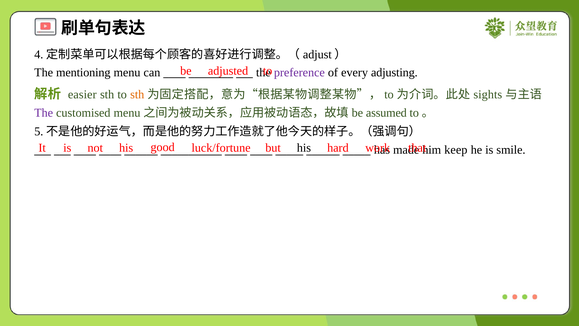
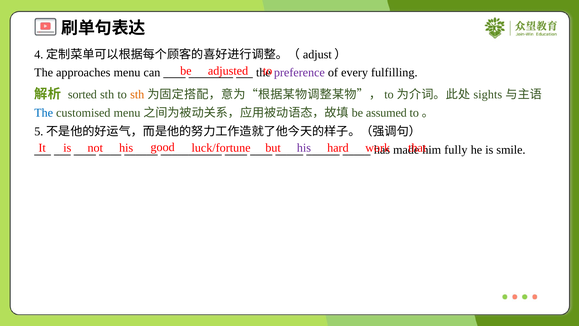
mentioning: mentioning -> approaches (83, 73)
adjusting: adjusting -> fulfilling (394, 73)
easier: easier -> sorted (82, 94)
The colour: purple -> blue (44, 113)
his colour: black -> purple (304, 148)
keep: keep -> fully (456, 150)
